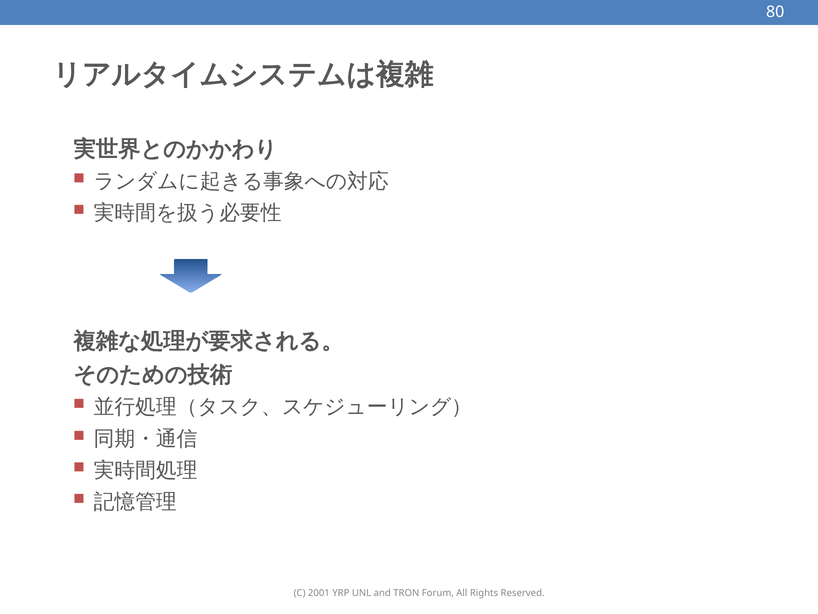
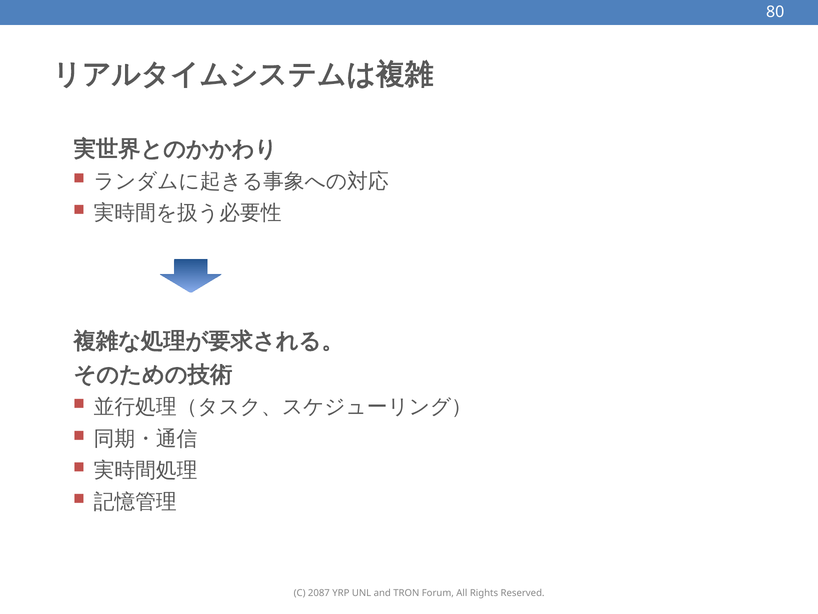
2001: 2001 -> 2087 (319, 593)
